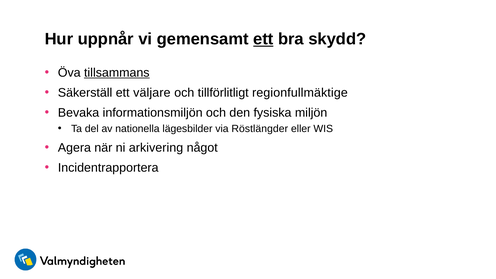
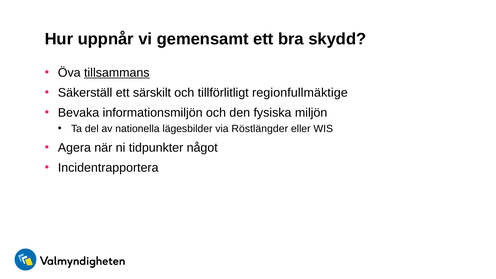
ett underline: present -> none (263, 39)
väljare: väljare -> särskilt (152, 93)
arkivering: arkivering -> tidpunkter (156, 148)
